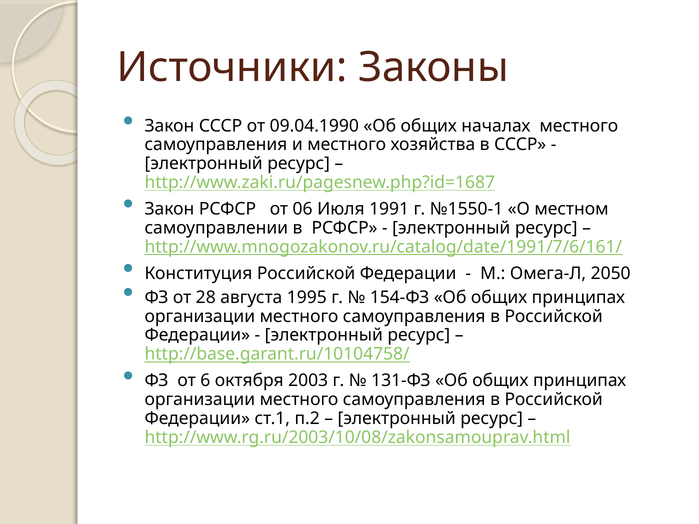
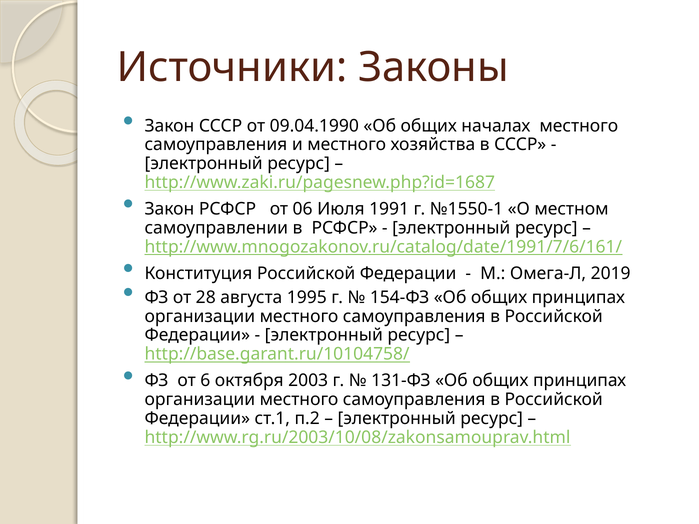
2050: 2050 -> 2019 (611, 274)
